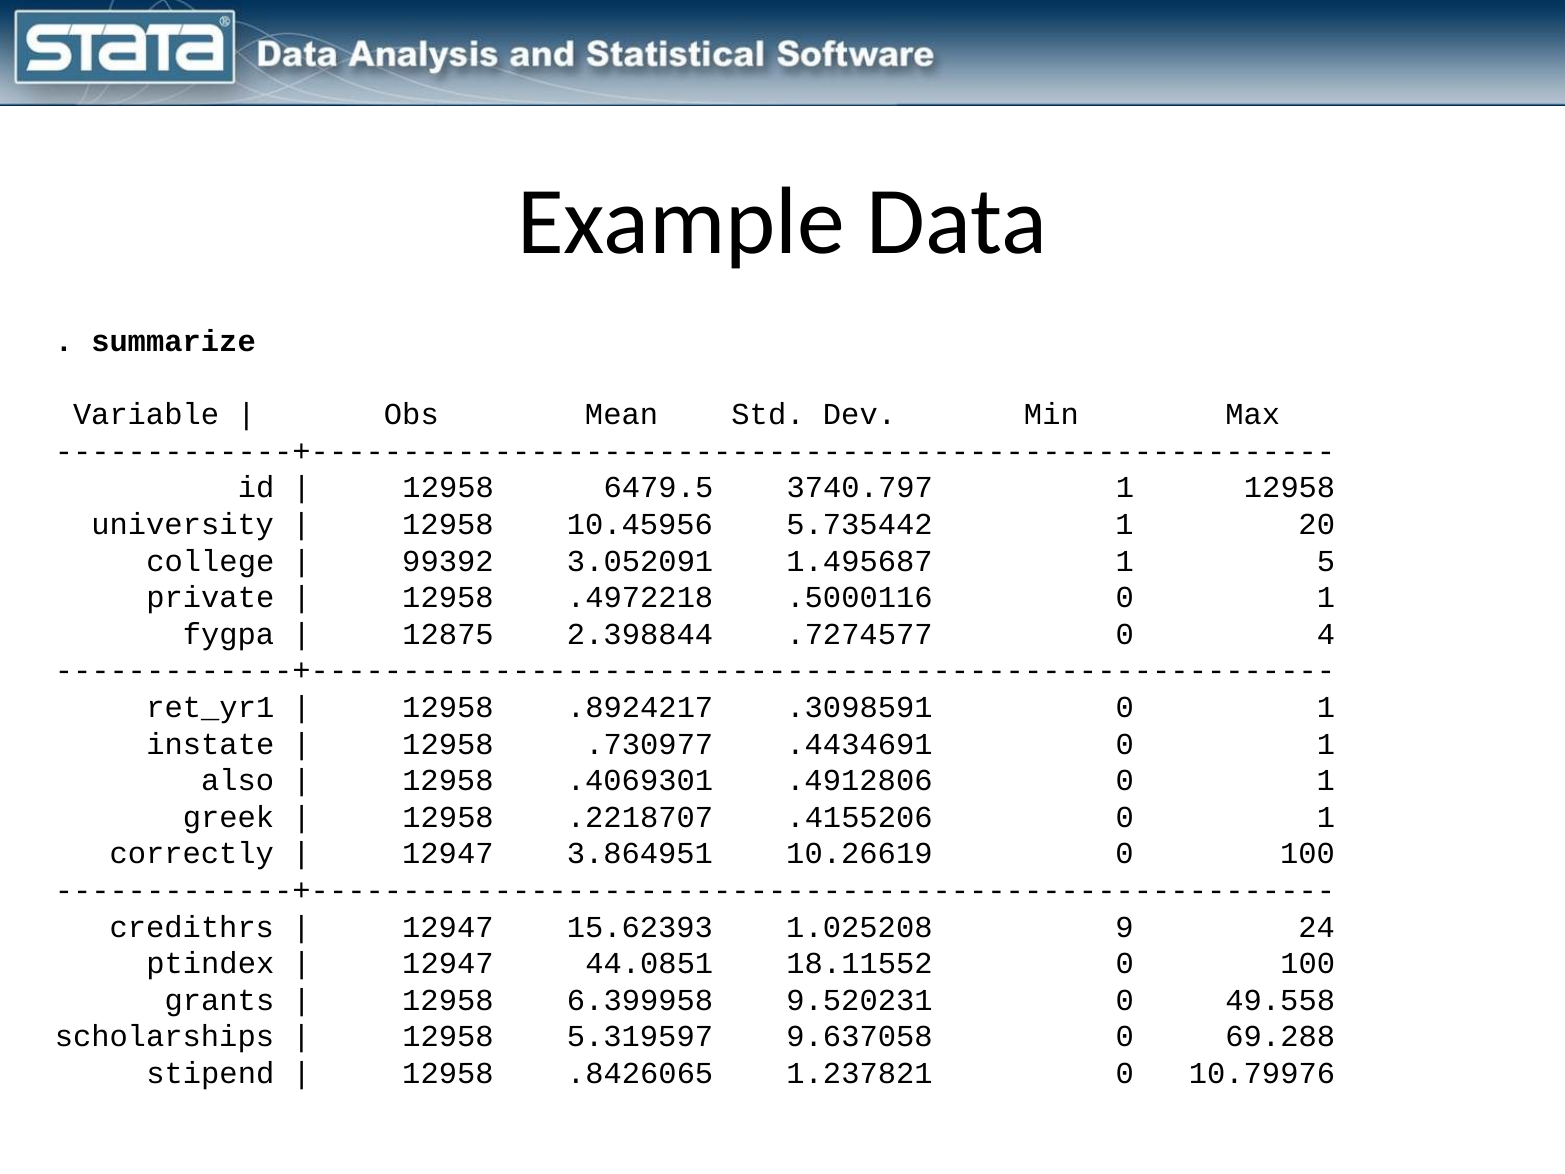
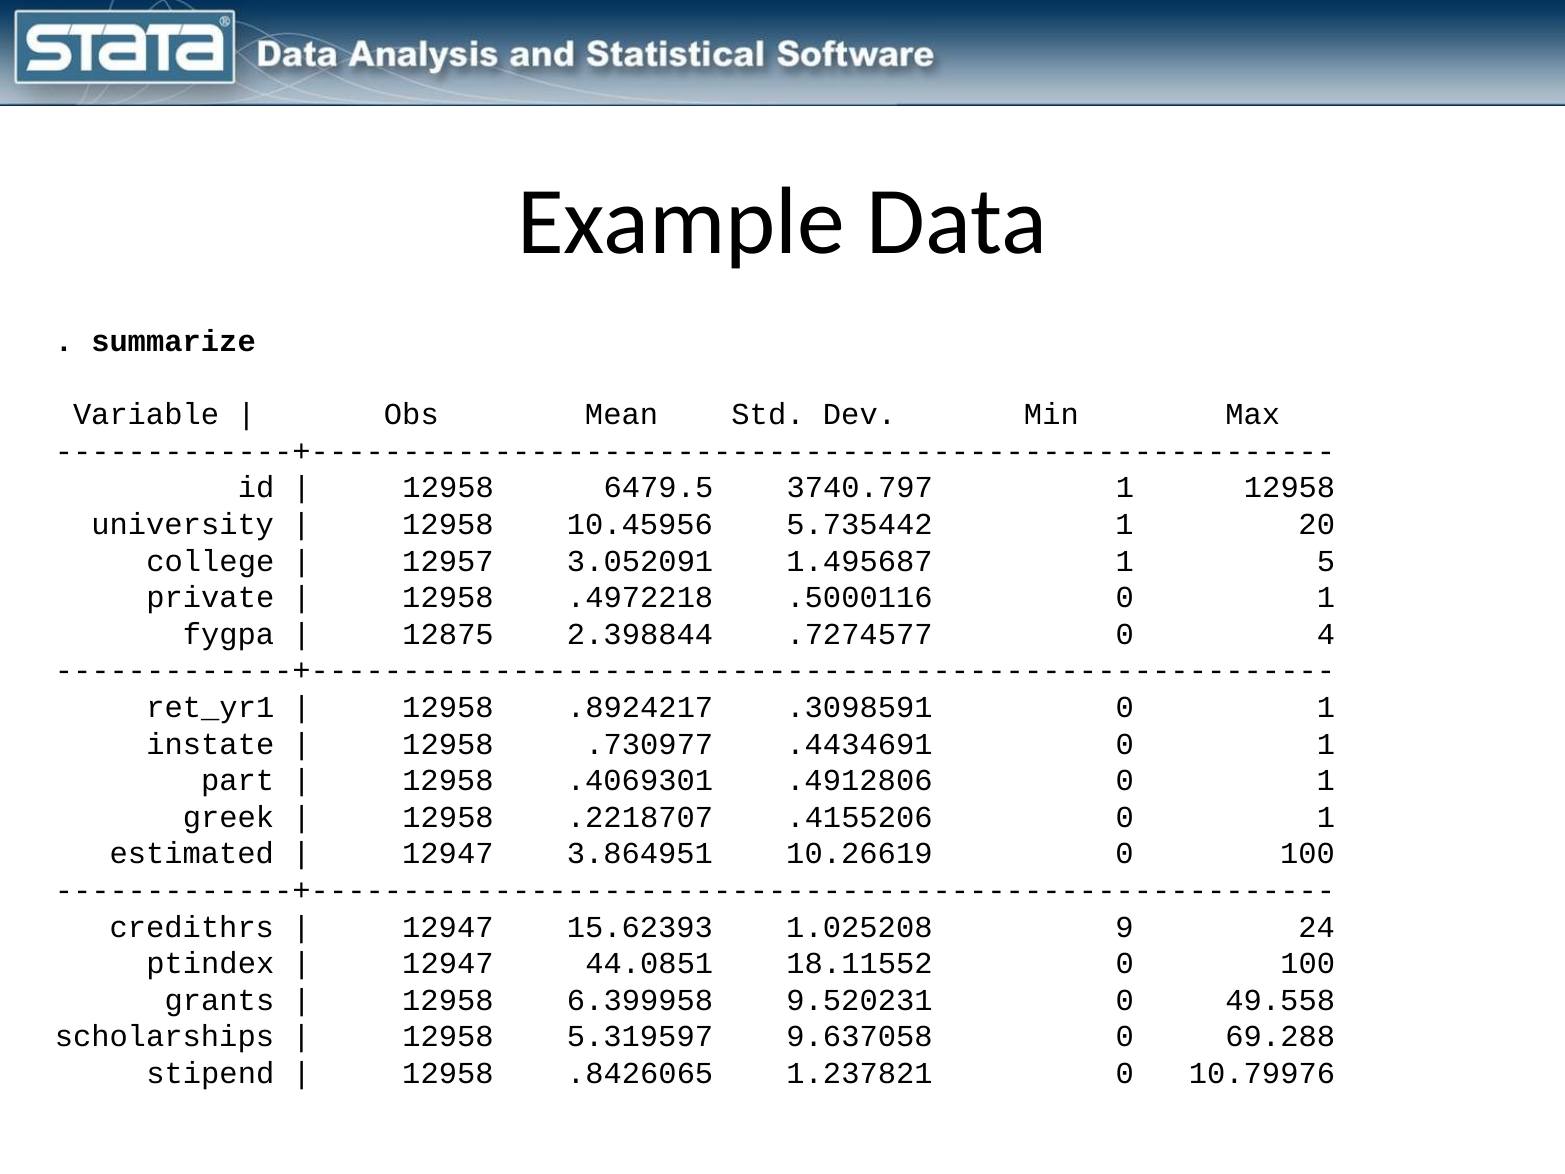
99392: 99392 -> 12957 (448, 561)
also: also -> part (238, 780)
correctly: correctly -> estimated (192, 854)
